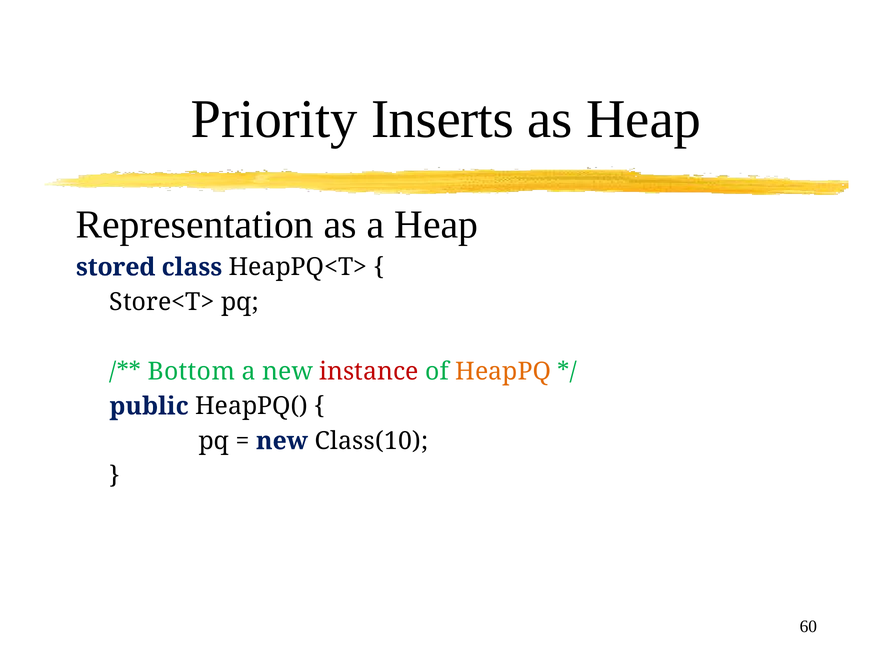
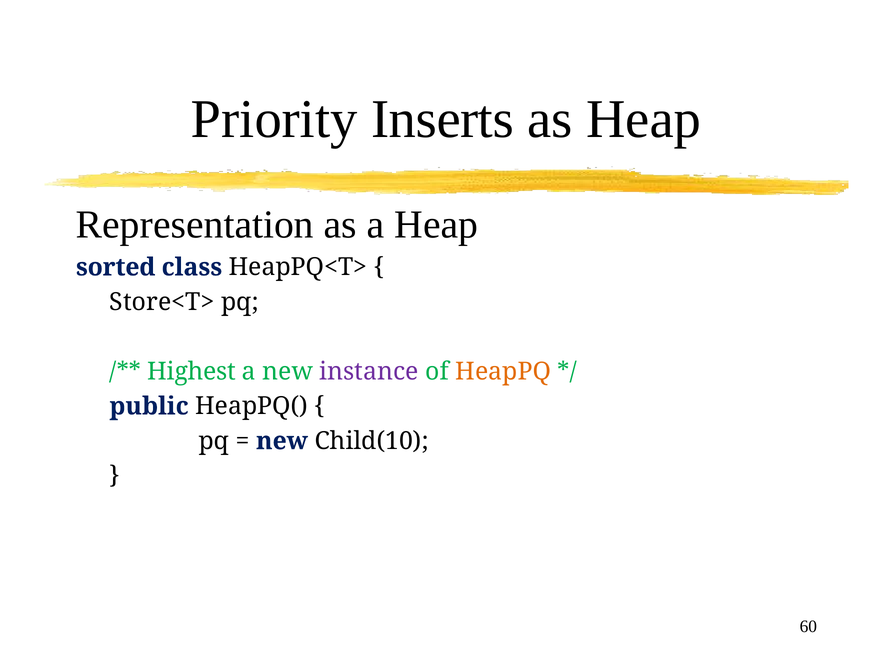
stored: stored -> sorted (116, 267)
Bottom: Bottom -> Highest (192, 371)
instance colour: red -> purple (369, 371)
Class(10: Class(10 -> Child(10 (372, 441)
